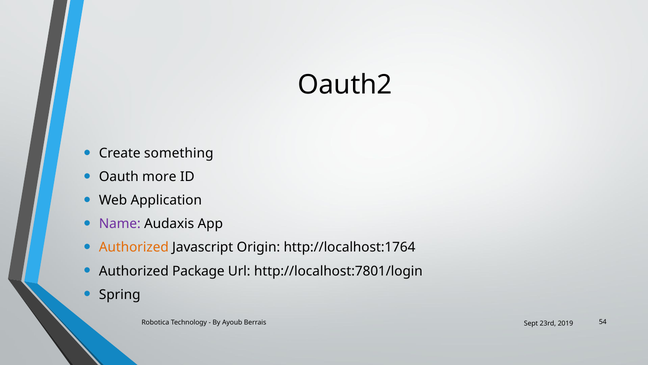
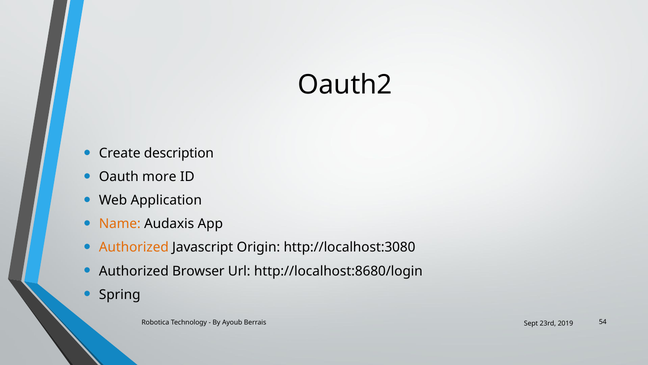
something: something -> description (179, 153)
Name colour: purple -> orange (120, 224)
http://localhost:1764: http://localhost:1764 -> http://localhost:3080 (350, 247)
Package: Package -> Browser (198, 271)
http://localhost:7801/login: http://localhost:7801/login -> http://localhost:8680/login (338, 271)
